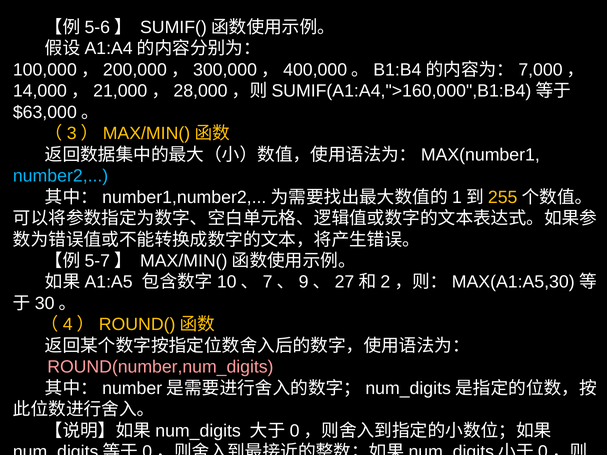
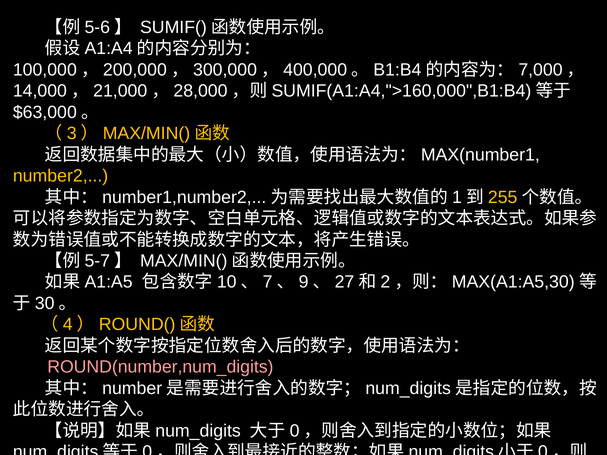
number2 colour: light blue -> yellow (61, 176)
